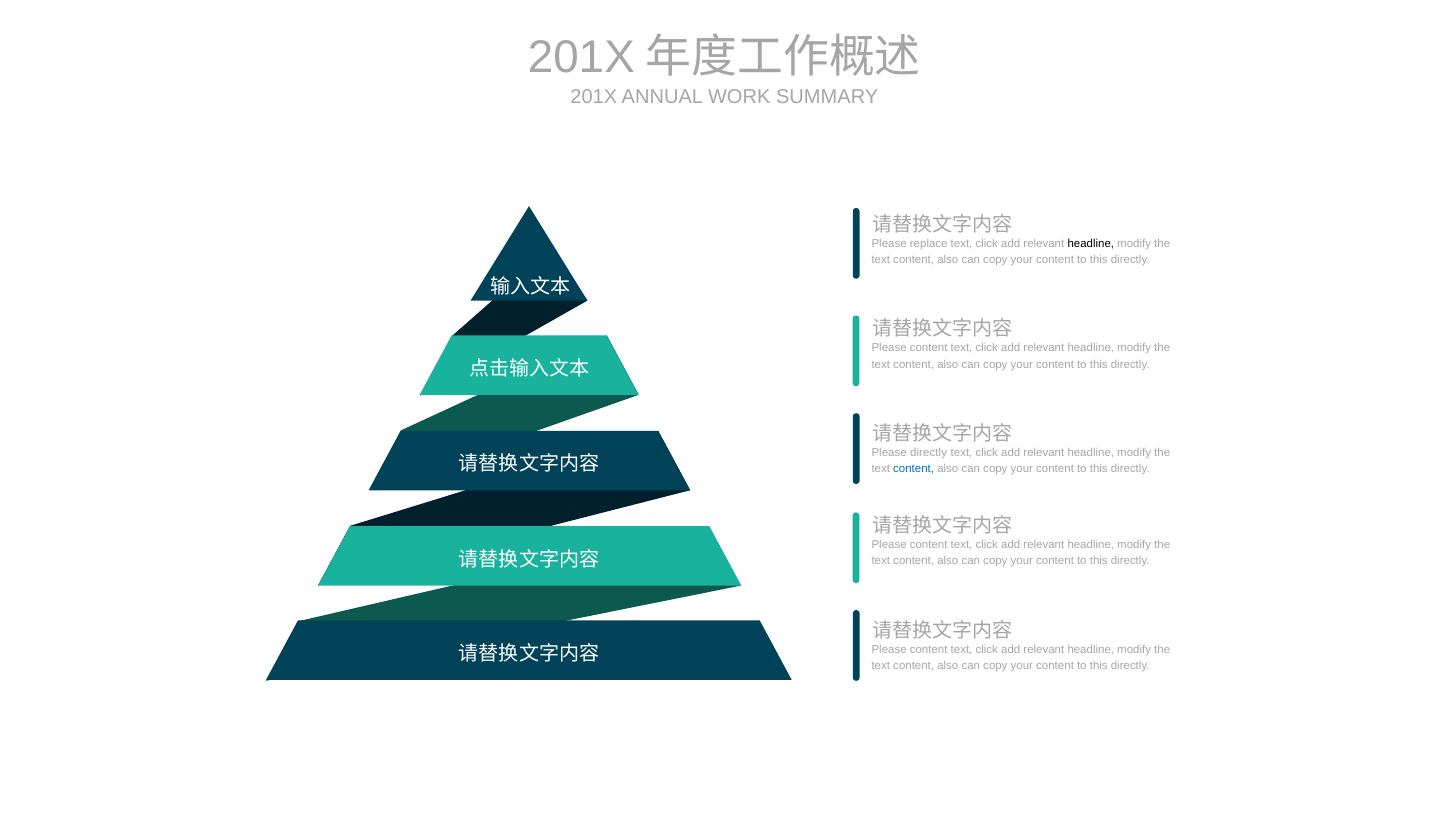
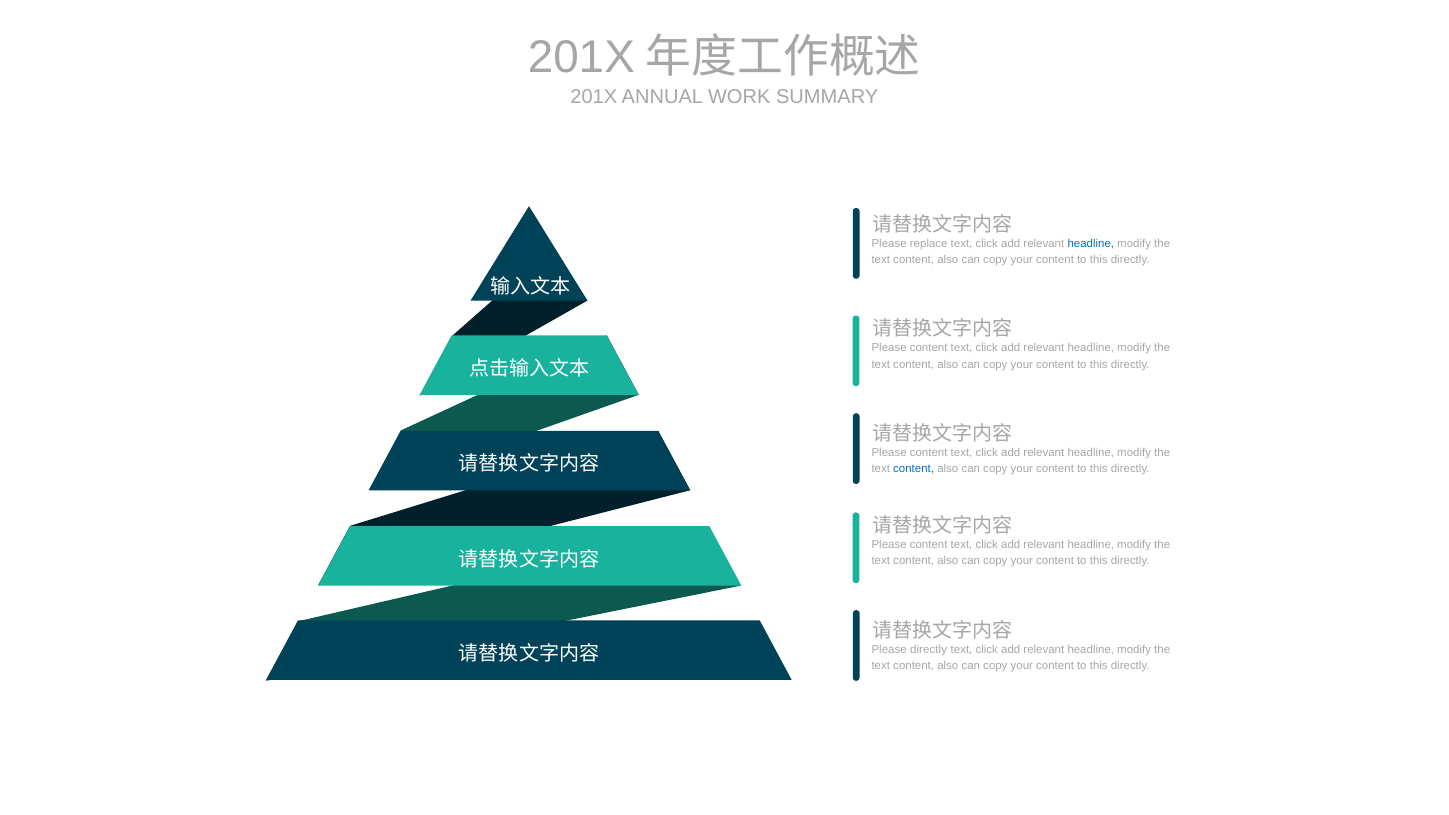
headline colour: black -> blue (1091, 243)
directly: directly -> content (929, 452)
content: content -> directly (929, 649)
